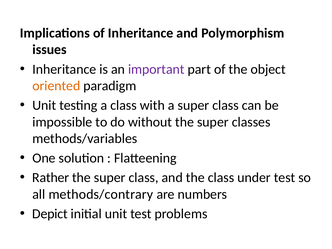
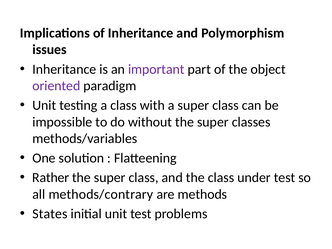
oriented colour: orange -> purple (56, 86)
numbers: numbers -> methods (202, 194)
Depict: Depict -> States (50, 214)
